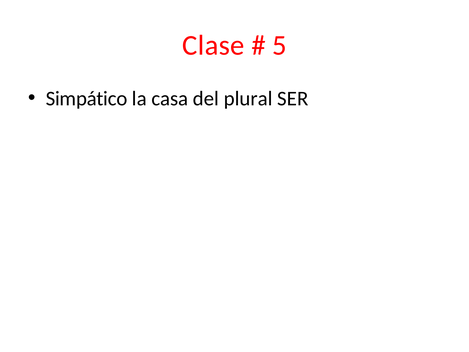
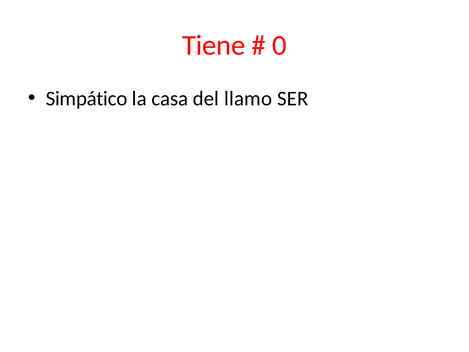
Clase: Clase -> Tiene (214, 45)
5: 5 -> 0 (280, 45)
plural: plural -> llamo (248, 98)
